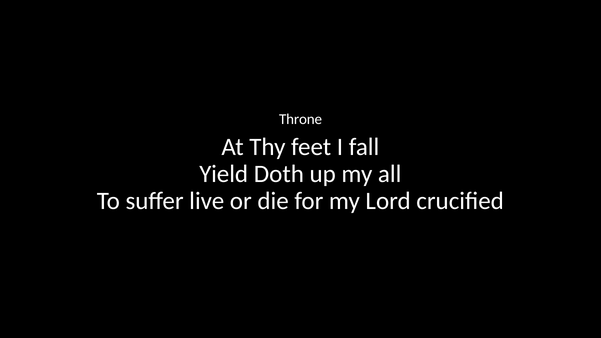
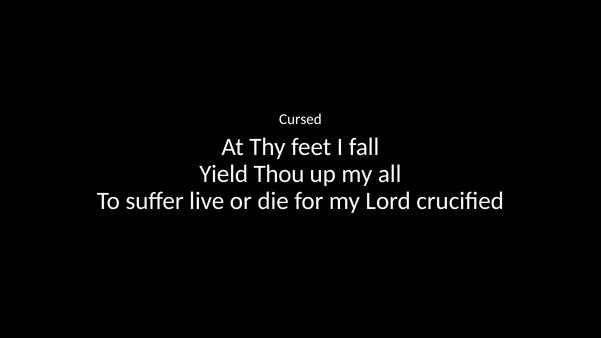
Throne: Throne -> Cursed (300, 119)
Doth: Doth -> Thou (279, 174)
